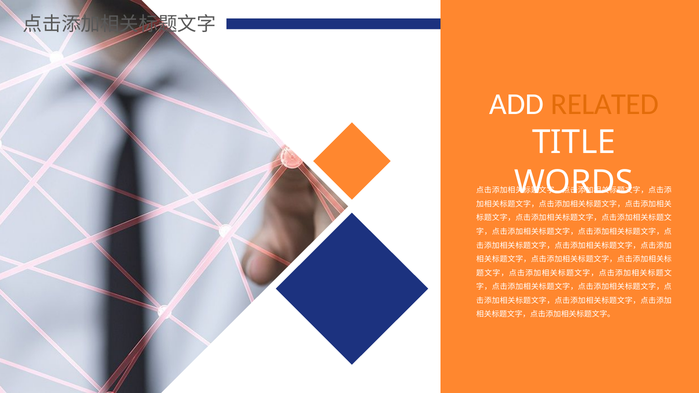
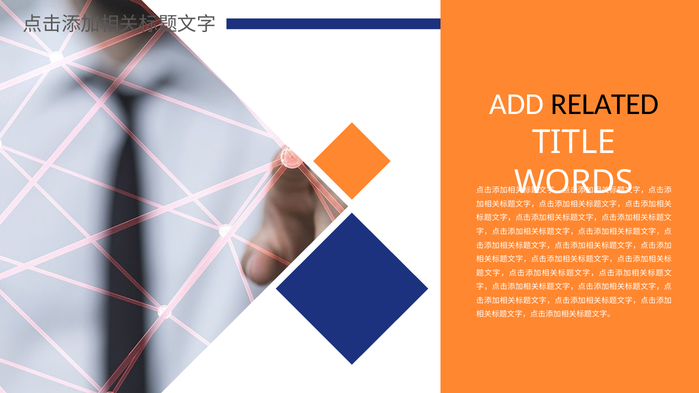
RELATED colour: orange -> black (605, 104)
